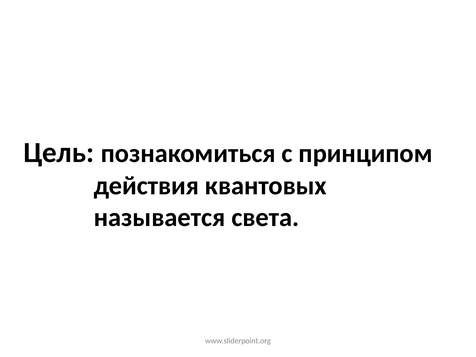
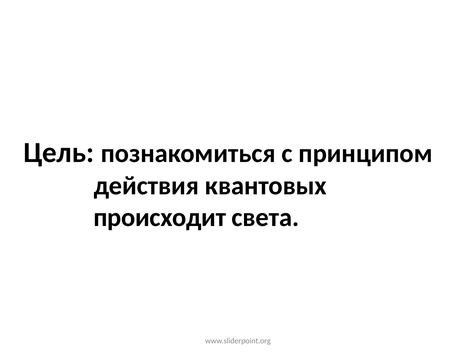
называется: называется -> происходит (160, 217)
